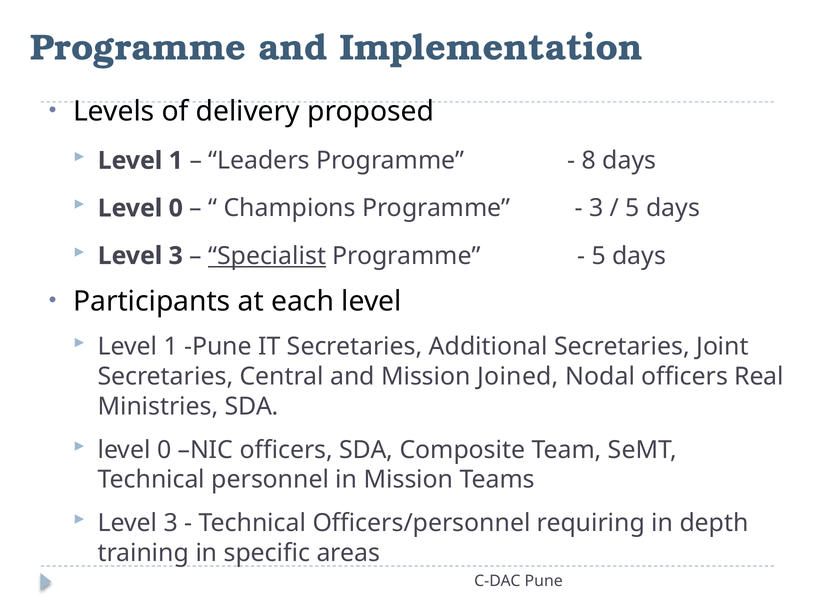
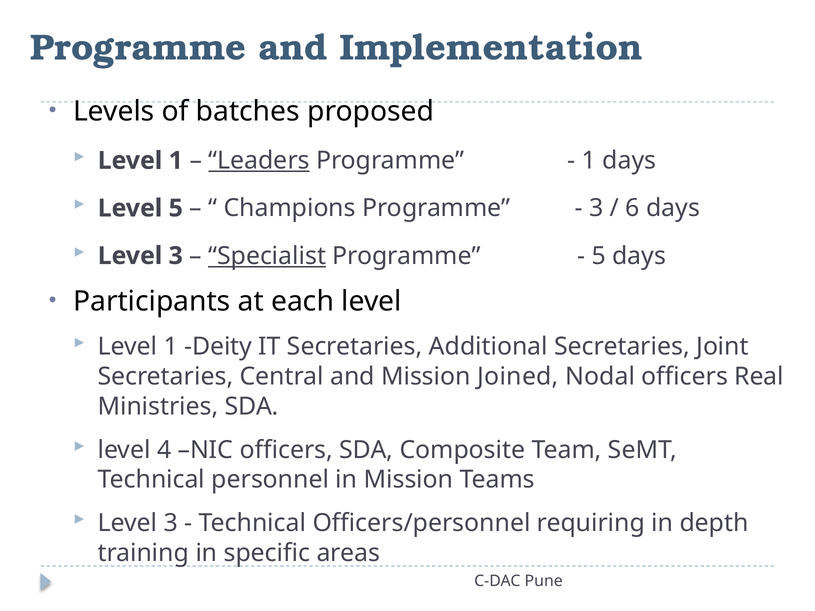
delivery: delivery -> batches (248, 111)
Leaders underline: none -> present (259, 161)
8: 8 -> 1 (589, 161)
0: 0 -> 5 (176, 208)
5: 5 -> 6 (633, 208)
1 Pune: Pune -> Deity (218, 347)
0: 0 -> 4 (164, 450)
